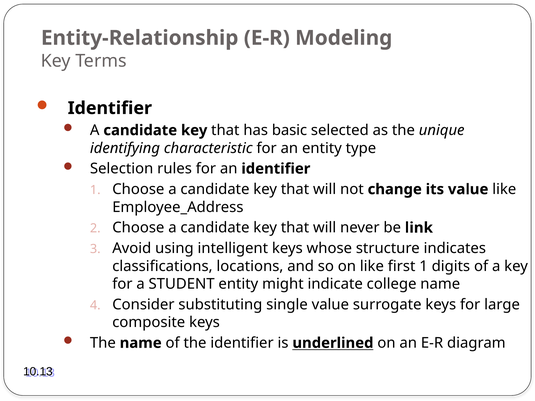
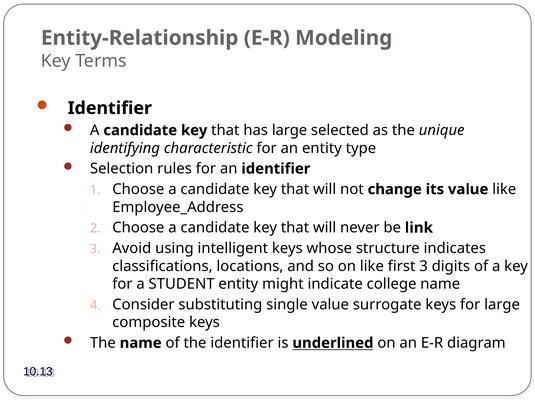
has basic: basic -> large (290, 130)
first 1: 1 -> 3 (424, 266)
